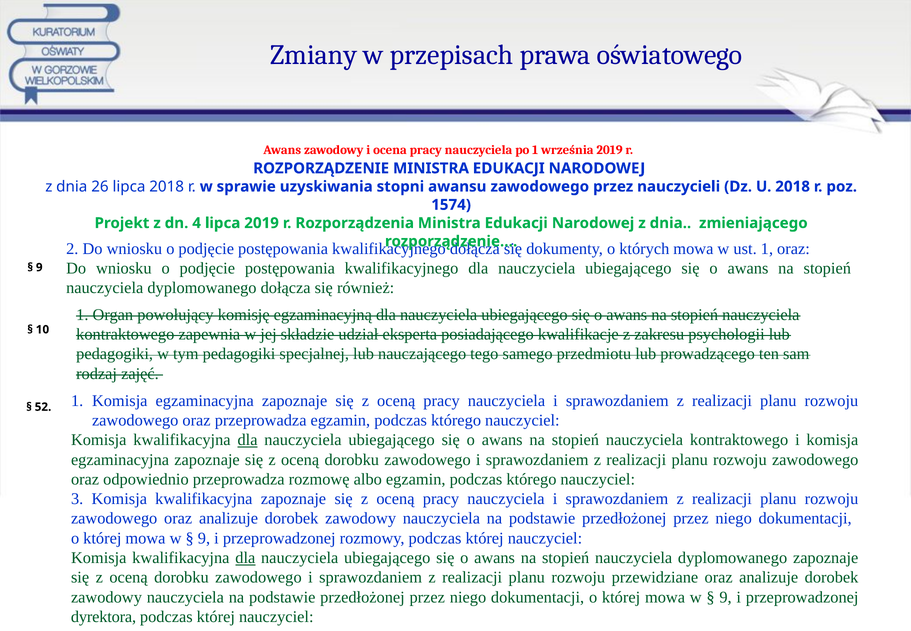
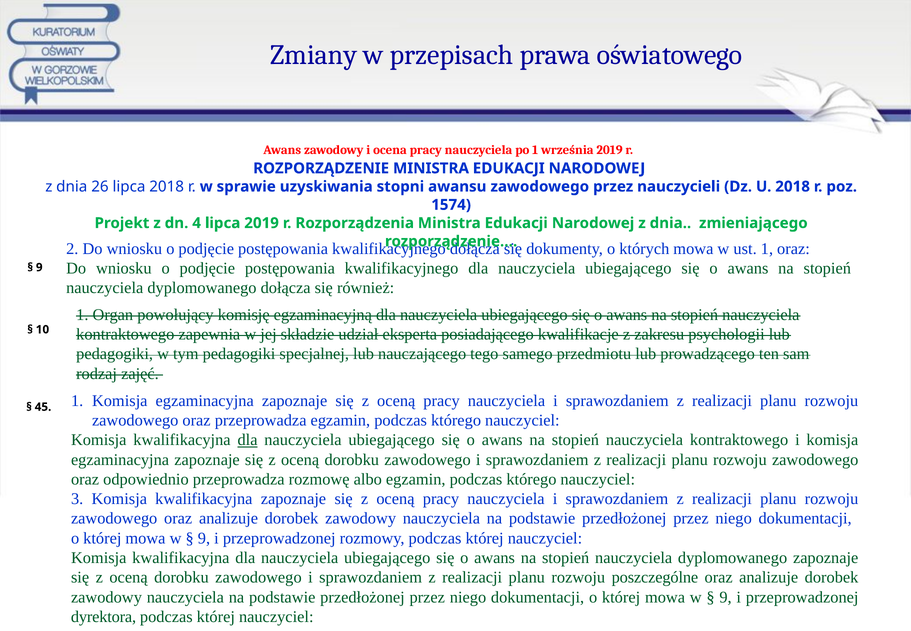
52: 52 -> 45 (43, 407)
dla underline: present -> none (245, 558)
przewidziane: przewidziane -> poszczególne (655, 577)
